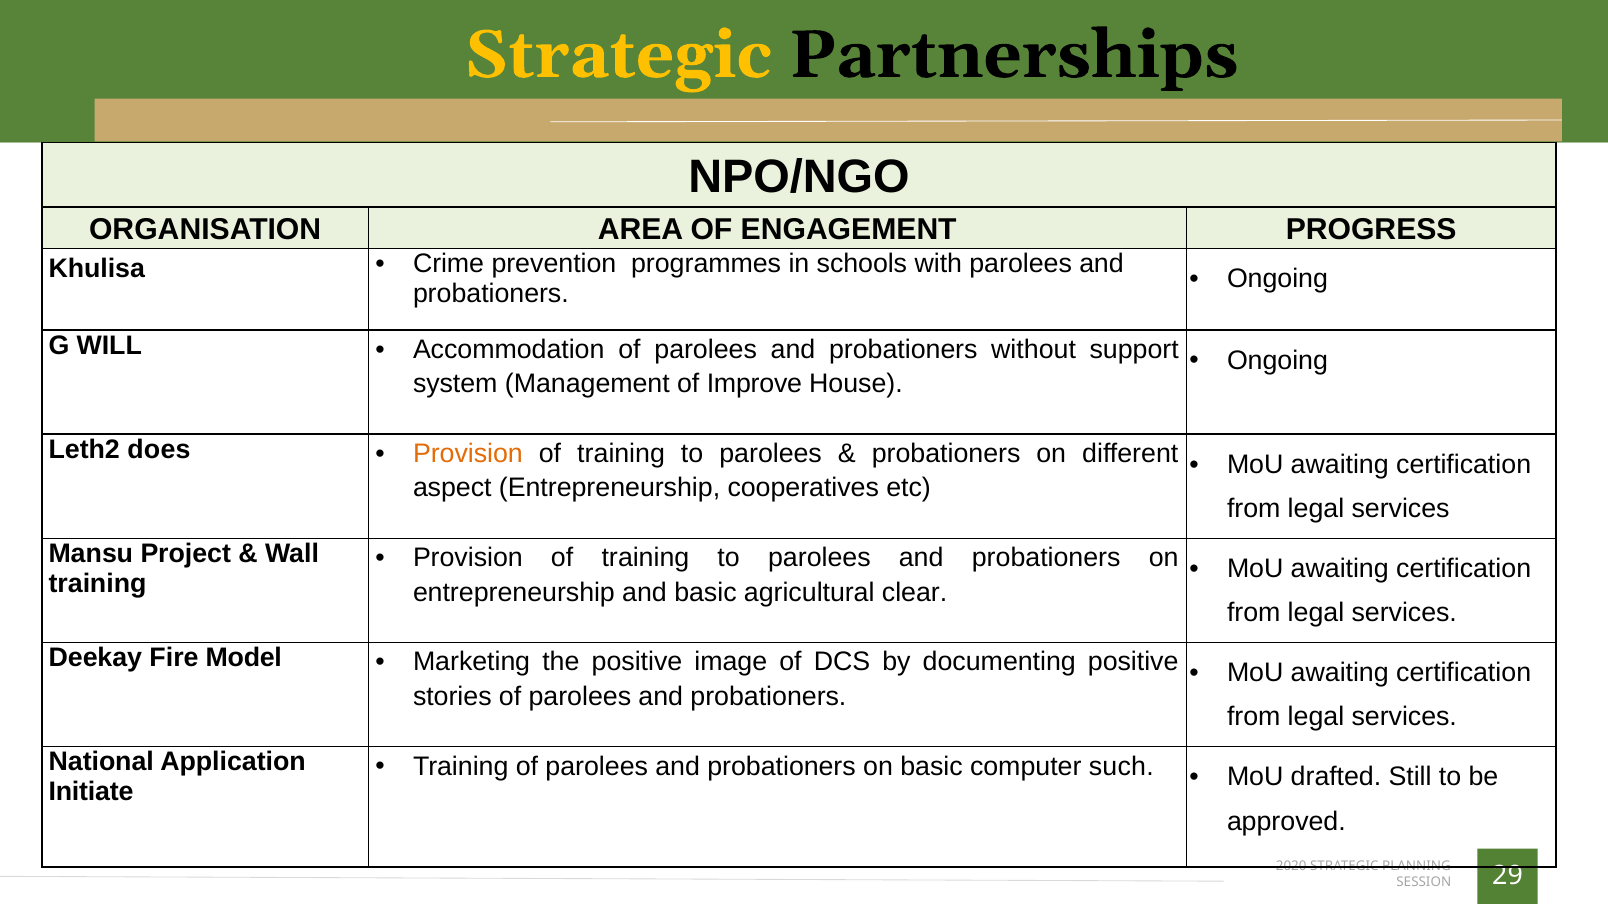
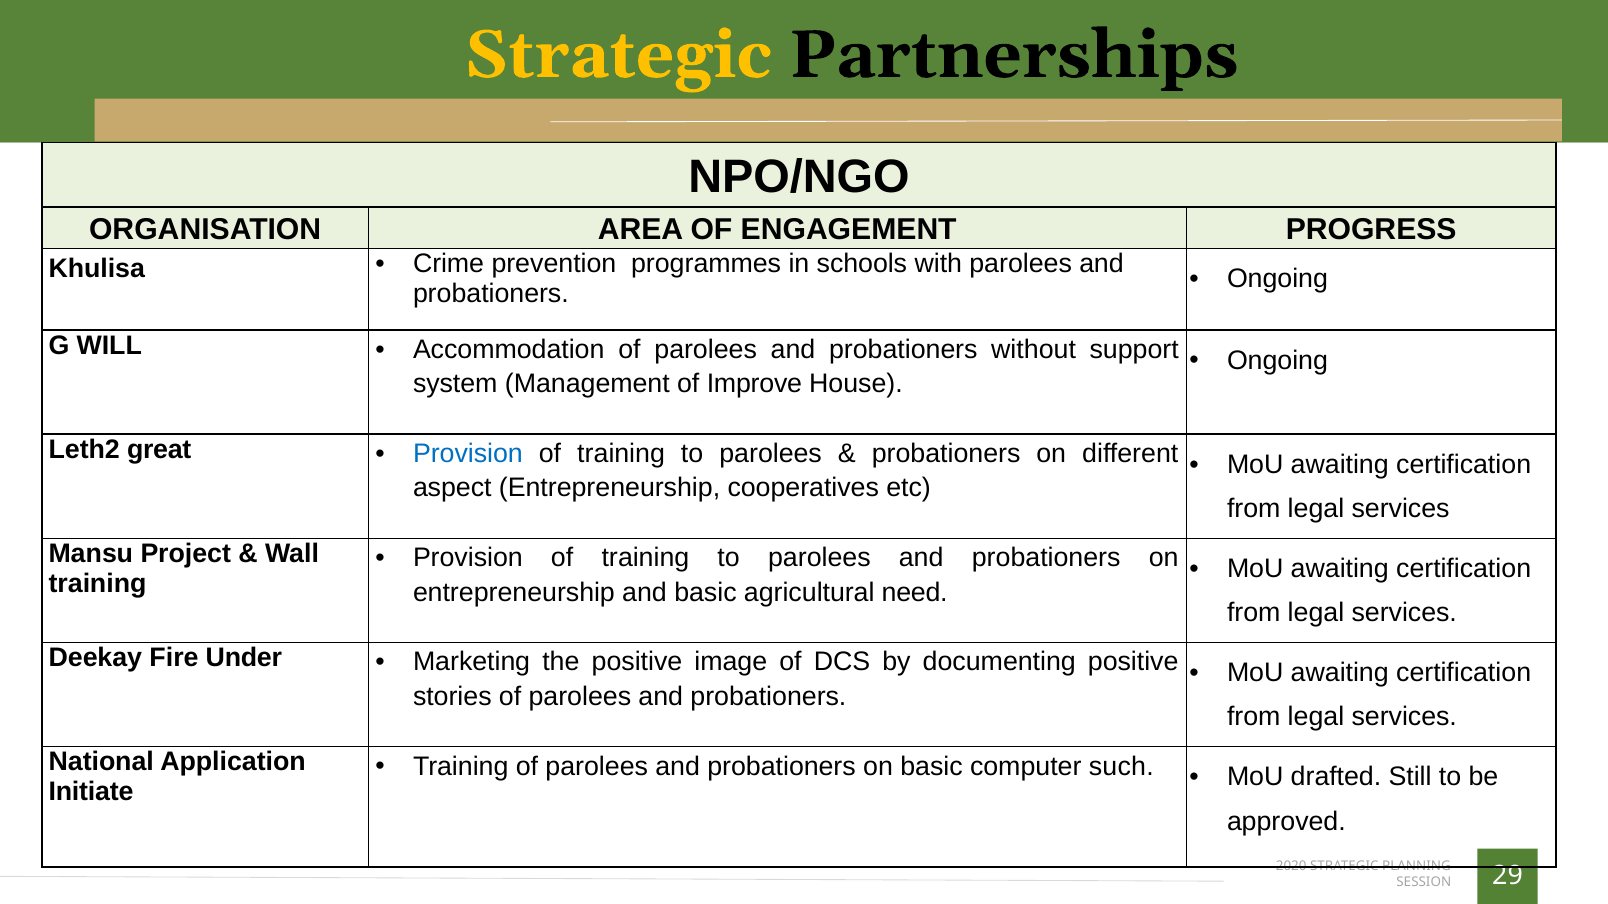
does: does -> great (159, 450)
Provision colour: orange -> blue (468, 454)
clear: clear -> need (915, 593)
Model: Model -> Under (244, 658)
